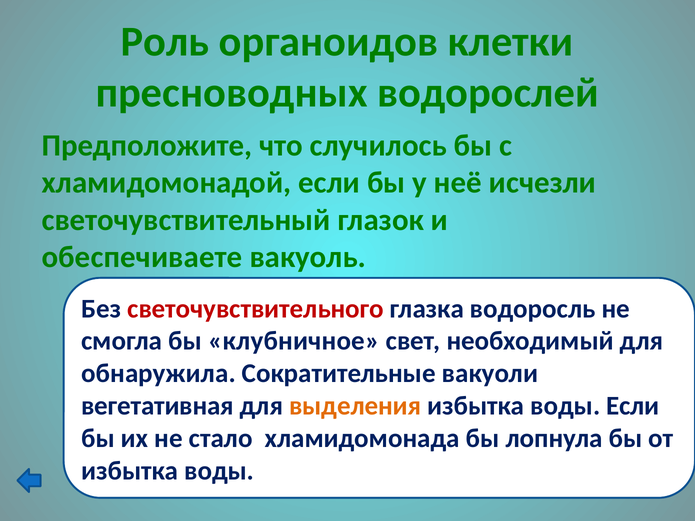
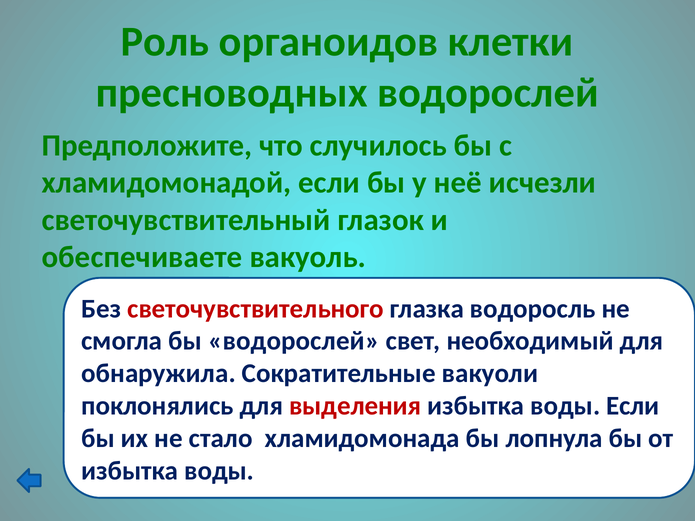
бы клубничное: клубничное -> водорослей (294, 341)
вегетативная: вегетативная -> поклонялись (157, 406)
выделения colour: orange -> red (355, 406)
